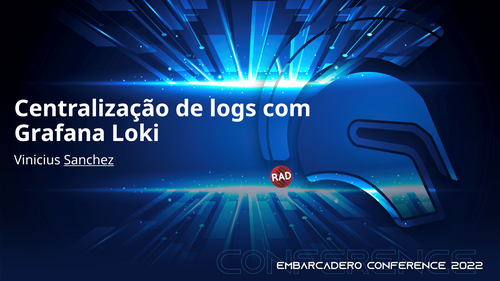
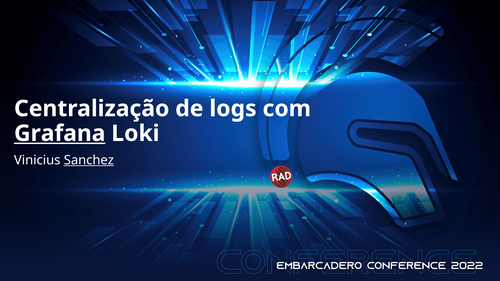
Grafana underline: none -> present (60, 134)
